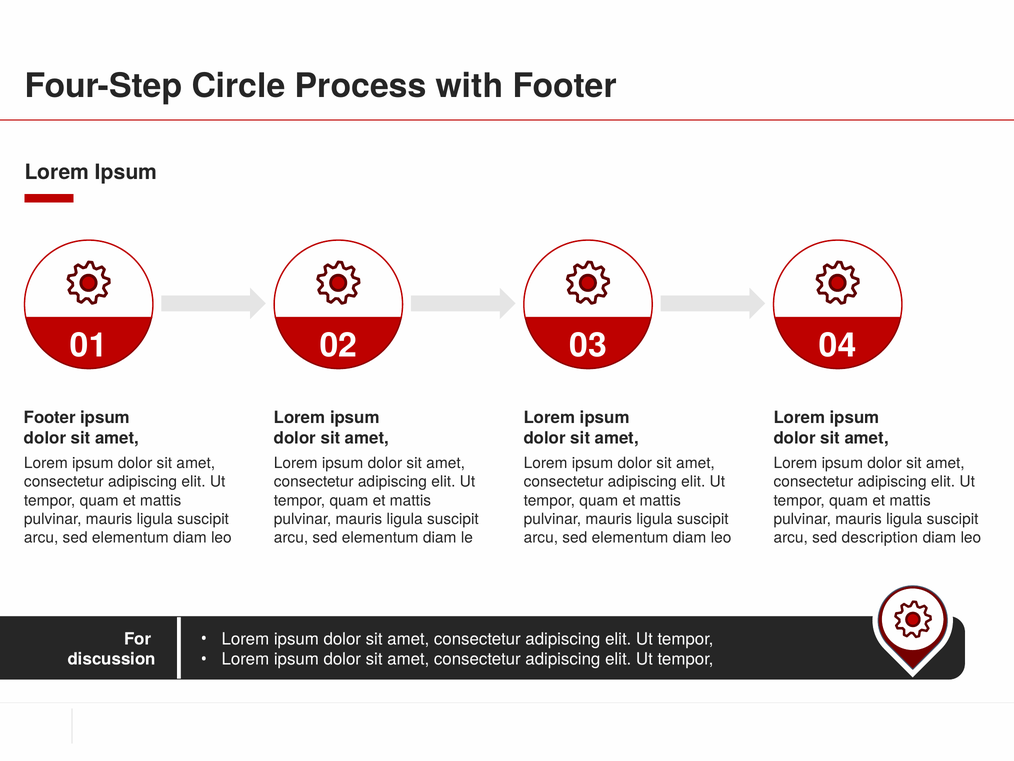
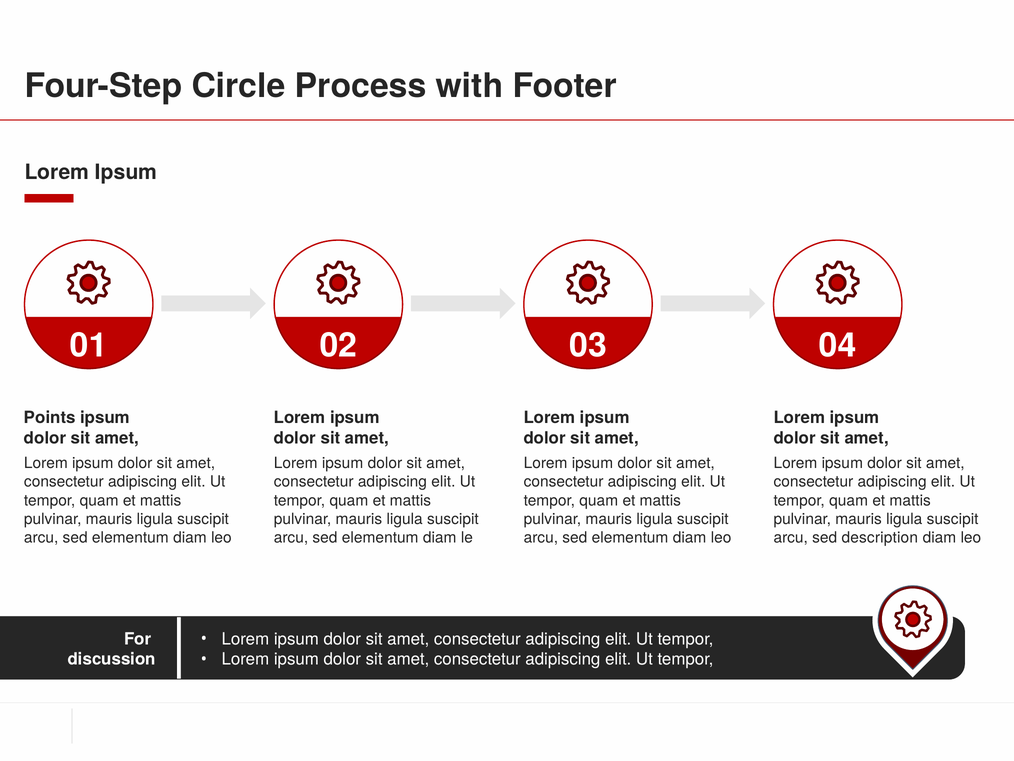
Footer: Footer -> Points (50, 417)
